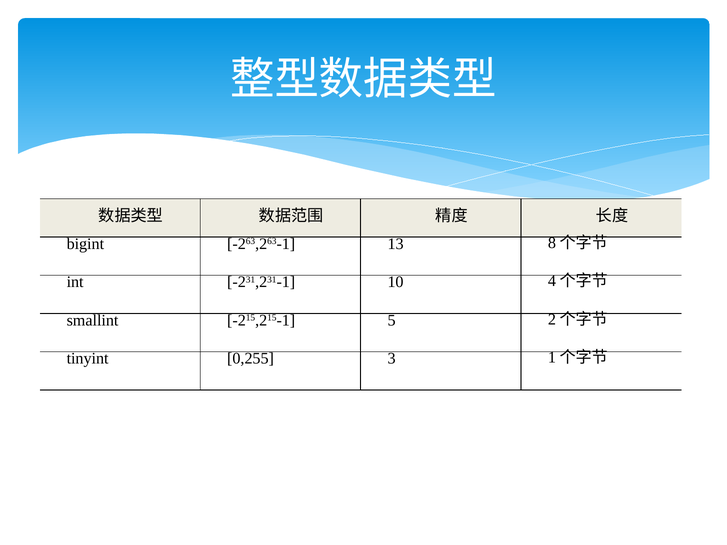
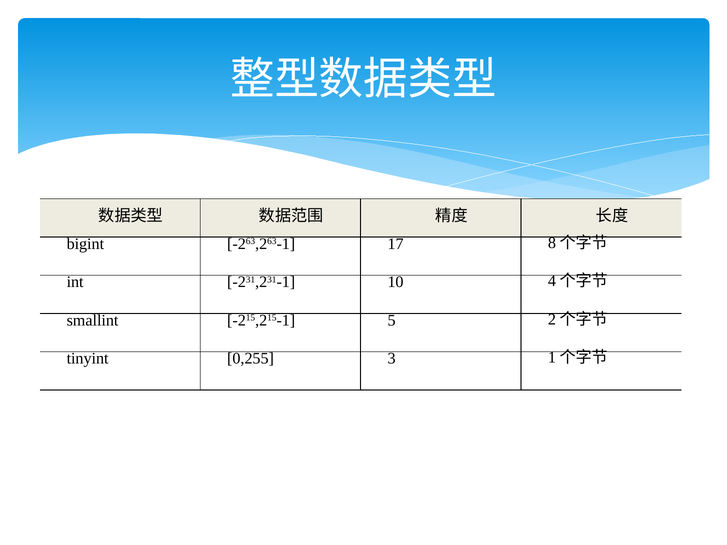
13: 13 -> 17 (396, 244)
